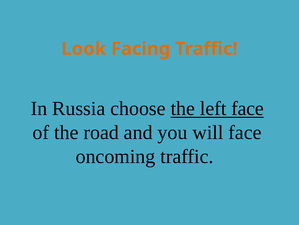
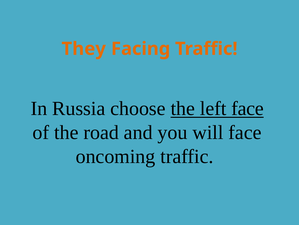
Look: Look -> They (84, 49)
